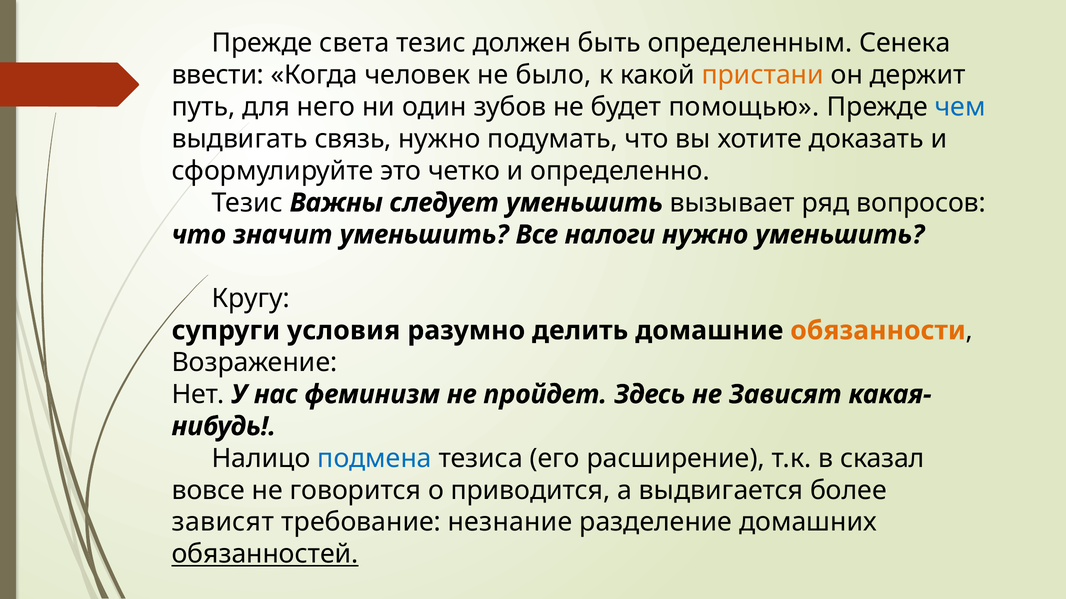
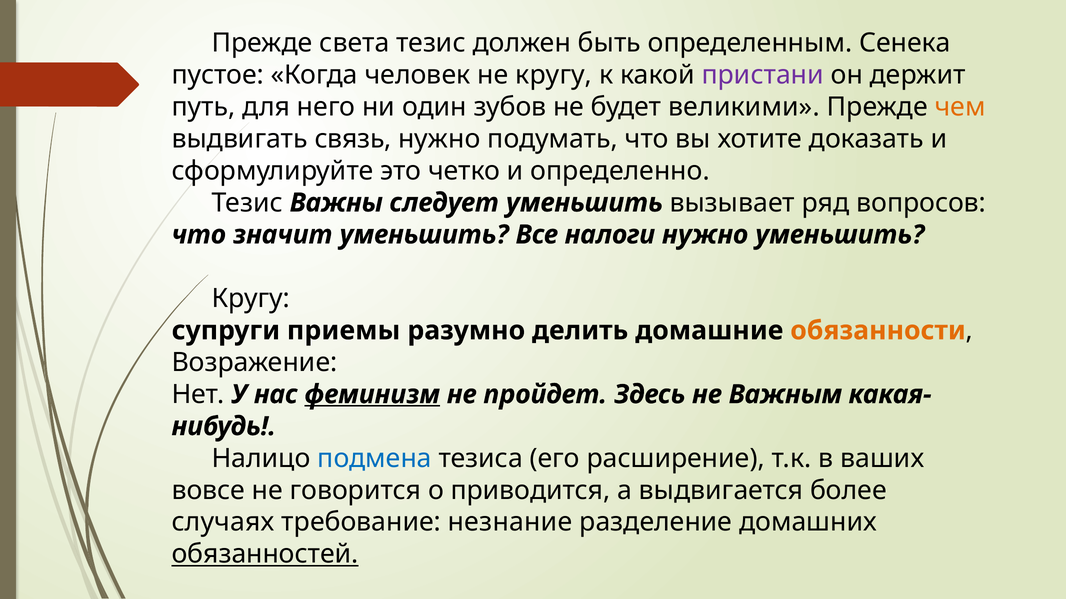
ввести: ввести -> пустое (218, 75)
не было: было -> кругу (554, 75)
пристани colour: orange -> purple (763, 75)
помощью: помощью -> великими (744, 107)
чем colour: blue -> orange (960, 107)
условия: условия -> приемы (344, 331)
феминизм underline: none -> present (372, 395)
не Зависят: Зависят -> Важным (785, 395)
сказал: сказал -> ваших (882, 459)
зависят: зависят -> случаях (223, 523)
